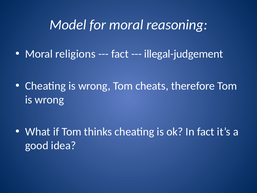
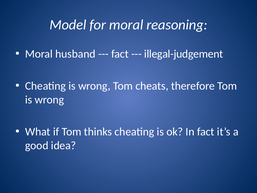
religions: religions -> husband (75, 54)
